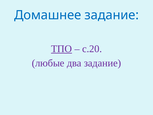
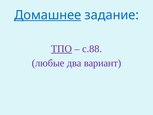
Домашнее underline: none -> present (48, 15)
с.20: с.20 -> с.88 (92, 49)
два задание: задание -> вариант (103, 63)
